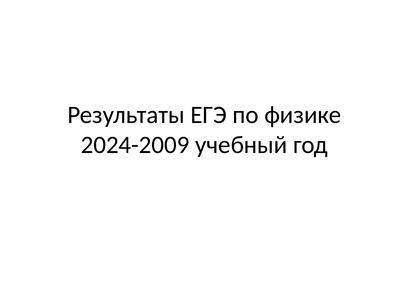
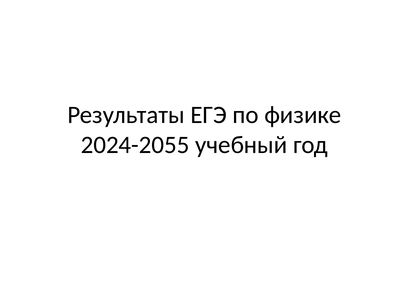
2024-2009: 2024-2009 -> 2024-2055 (135, 145)
